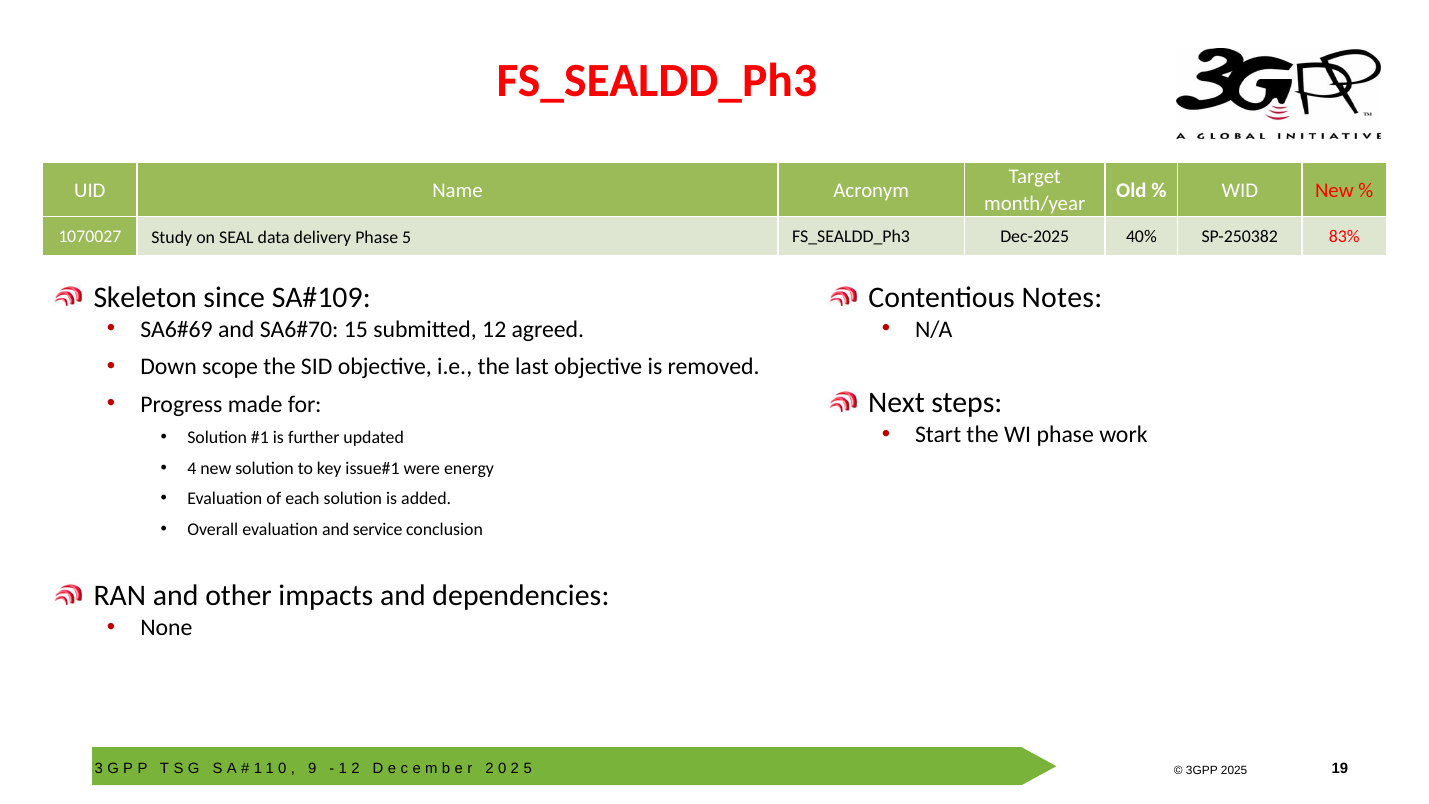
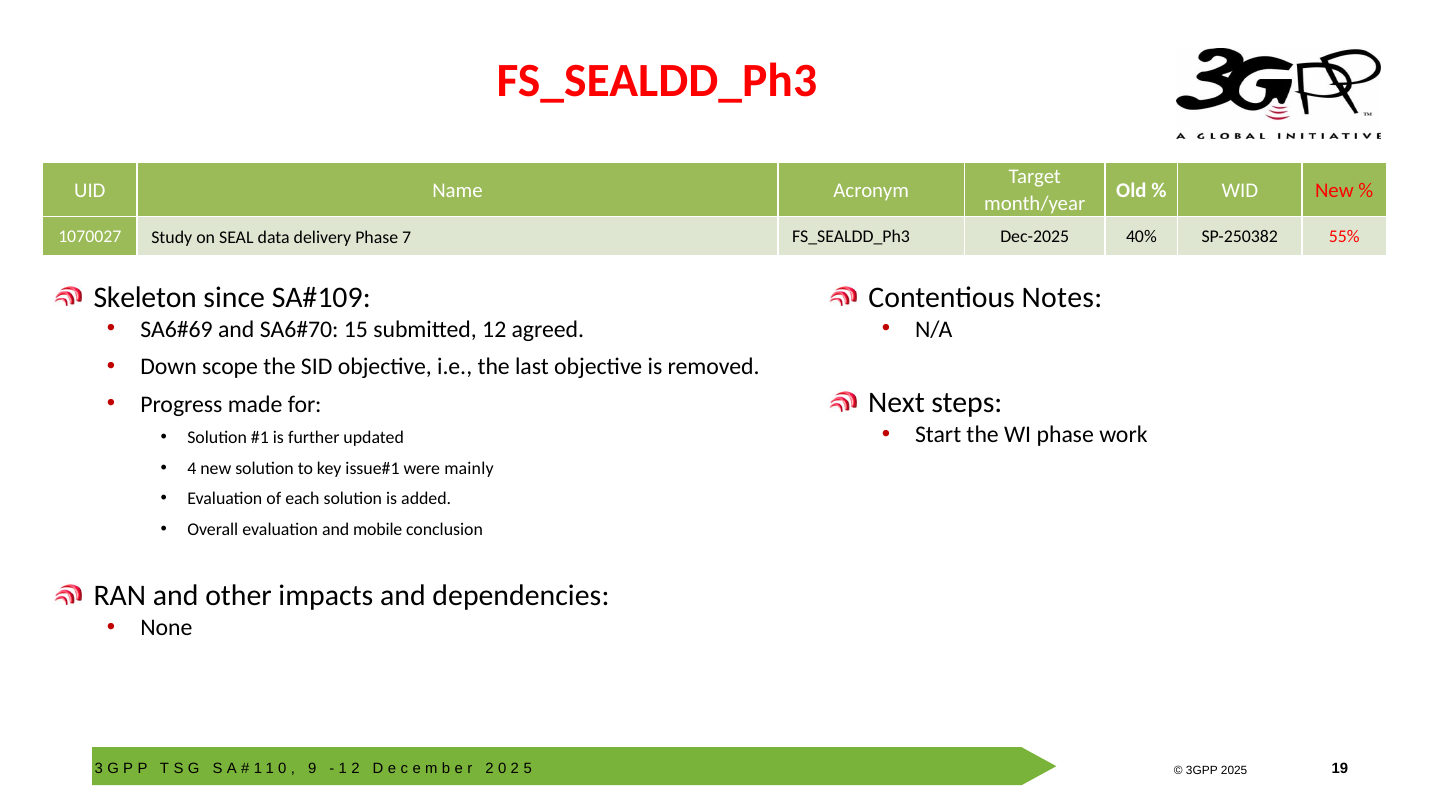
Phase 5: 5 -> 7 (407, 238)
83%: 83% -> 55% (1344, 237)
energy: energy -> mainly (469, 468)
service: service -> mobile (378, 529)
